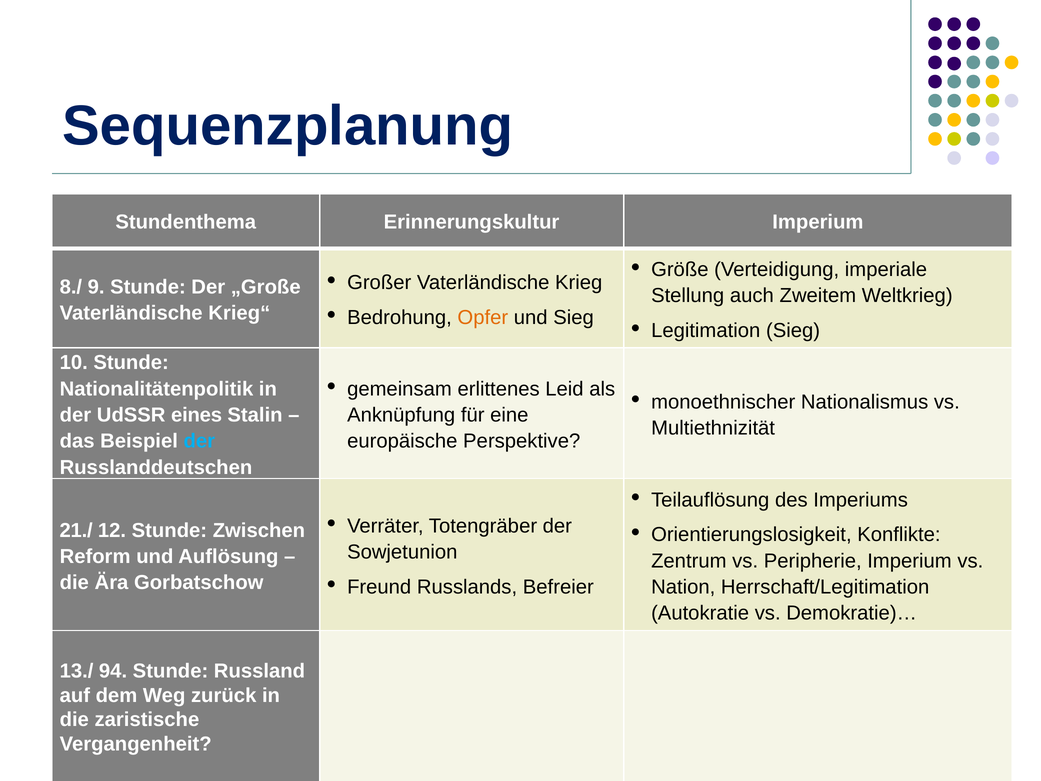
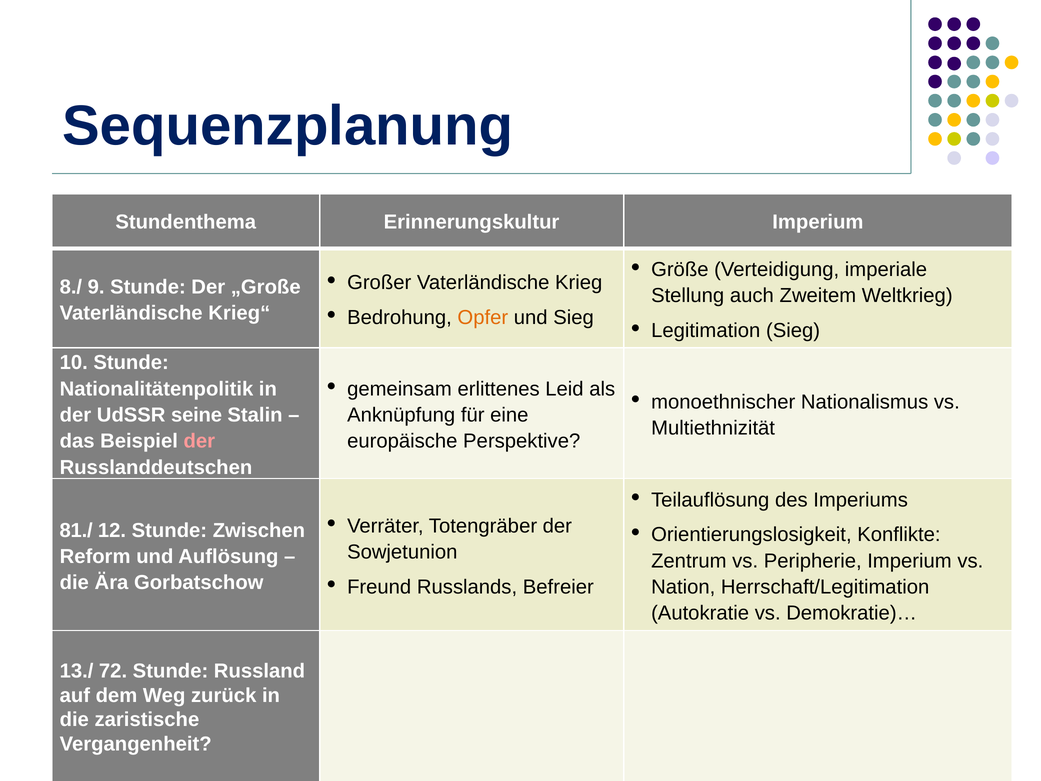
eines: eines -> seine (197, 415)
der colour: light blue -> pink (199, 441)
21./: 21./ -> 81./ (76, 530)
94: 94 -> 72 (113, 671)
